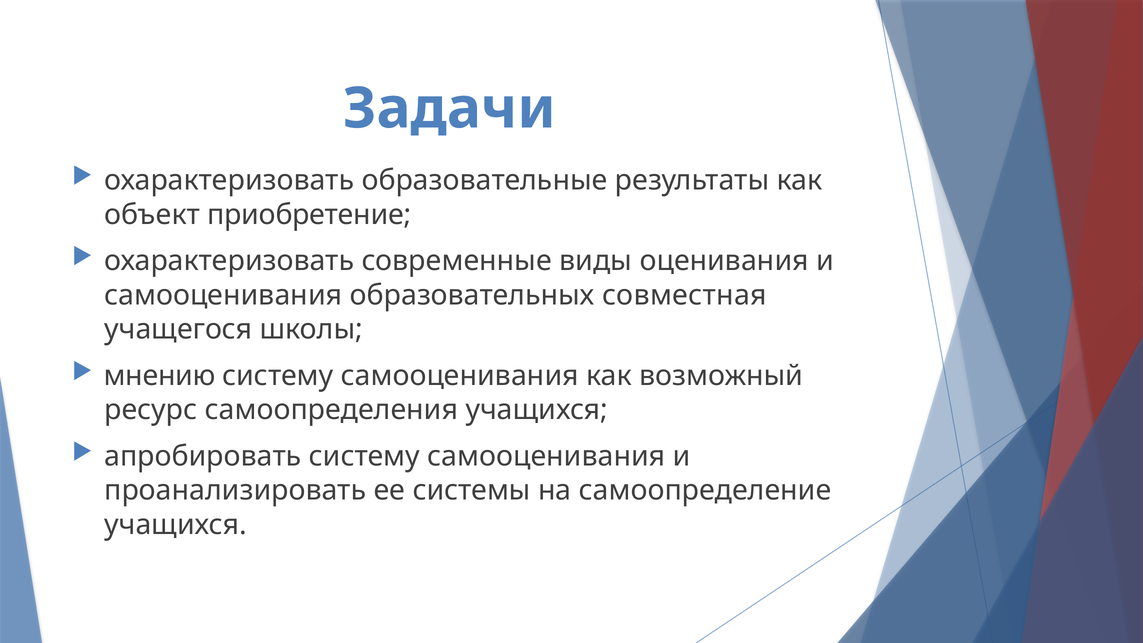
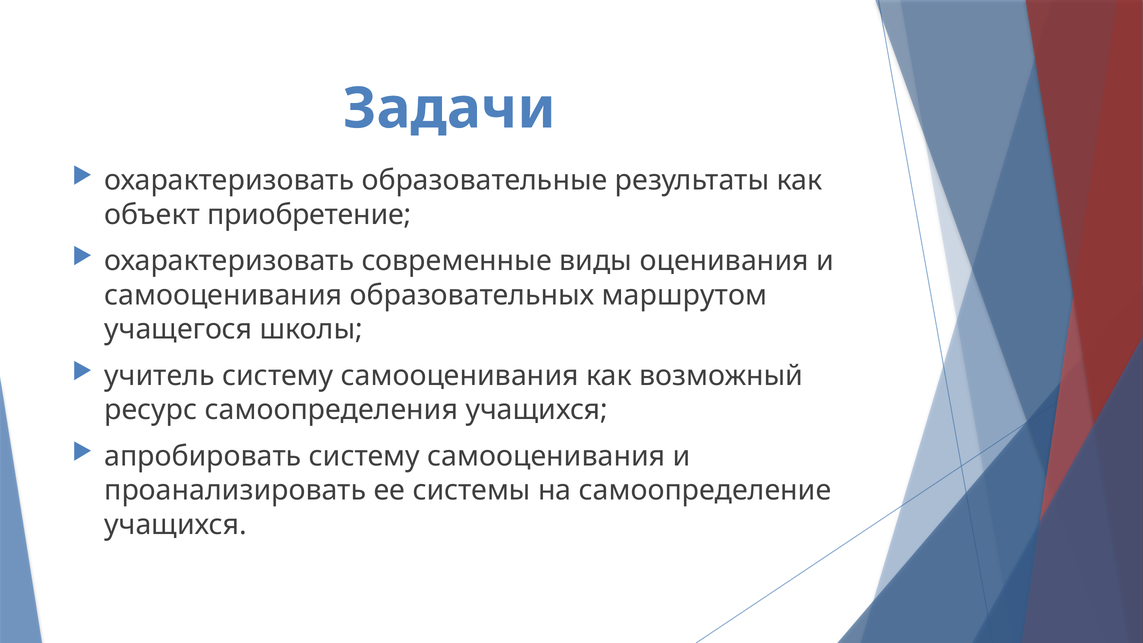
совместная: совместная -> маршрутом (685, 295)
мнению: мнению -> учитель (160, 376)
